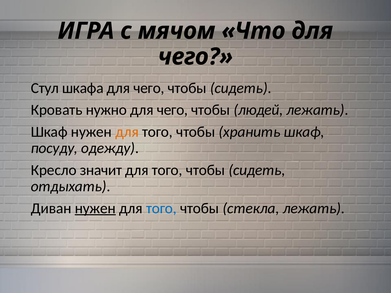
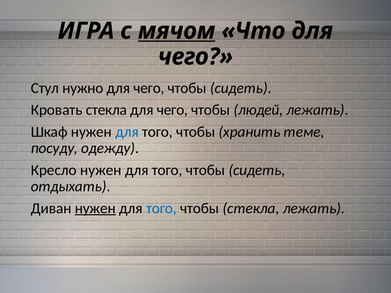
мячом underline: none -> present (177, 31)
шкафа: шкафа -> нужно (83, 88)
Кровать нужно: нужно -> стекла (106, 110)
для colour: orange -> blue (127, 132)
хранить шкаф: шкаф -> теме (304, 132)
Кресло значит: значит -> нужен (101, 170)
